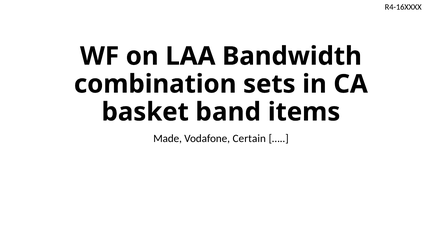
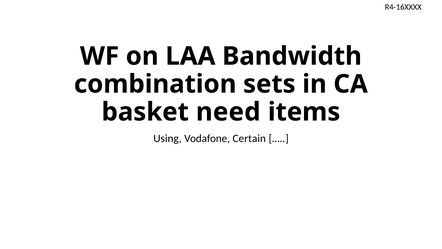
band: band -> need (228, 112)
Made: Made -> Using (167, 138)
